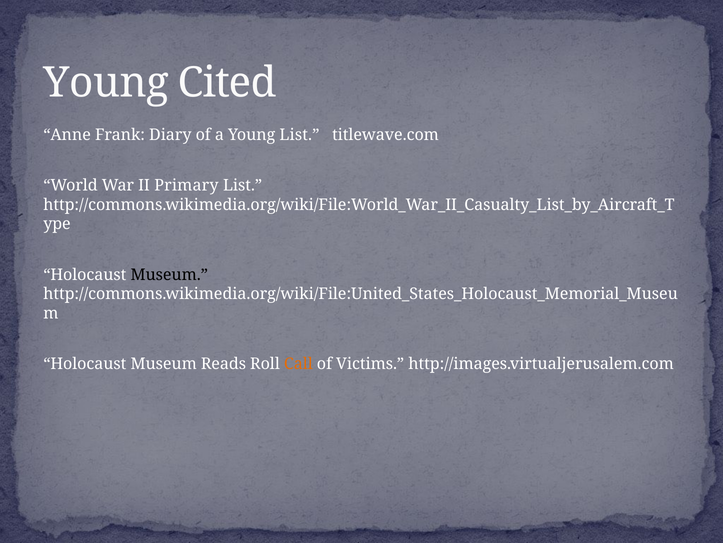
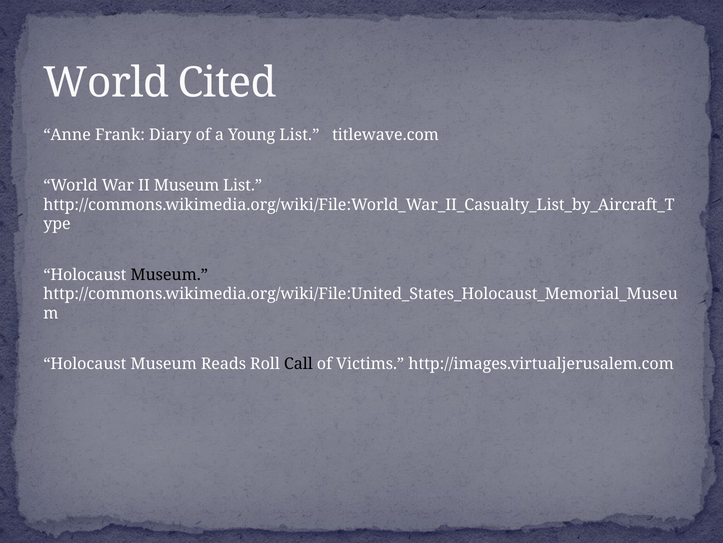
Young: Young -> World (106, 83)
II Primary: Primary -> Museum (187, 185)
Call colour: orange -> black (298, 363)
